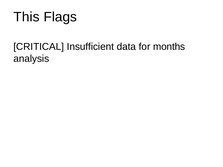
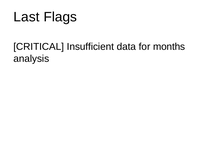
This: This -> Last (27, 17)
